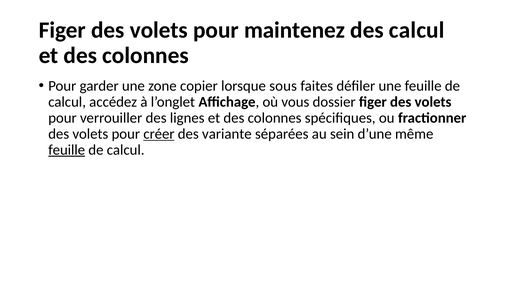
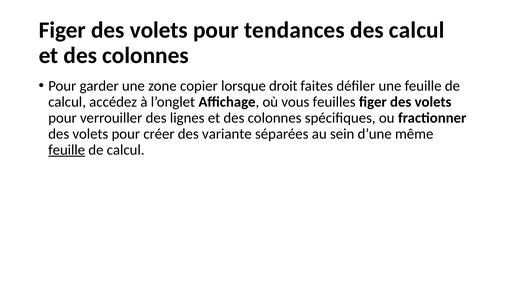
maintenez: maintenez -> tendances (294, 30)
sous: sous -> droit (283, 86)
dossier: dossier -> feuilles (334, 102)
créer underline: present -> none (159, 134)
